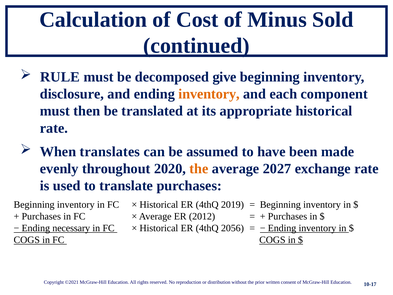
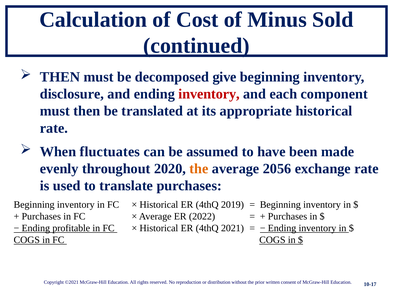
RULE: RULE -> THEN (60, 77)
inventory colour: orange -> red (209, 94)
translates: translates -> fluctuates (110, 152)
2027: 2027 -> 2056 (277, 169)
2012: 2012 -> 2022 (202, 216)
necessary: necessary -> profitable (71, 228)
2056: 2056 -> 2021 (232, 228)
